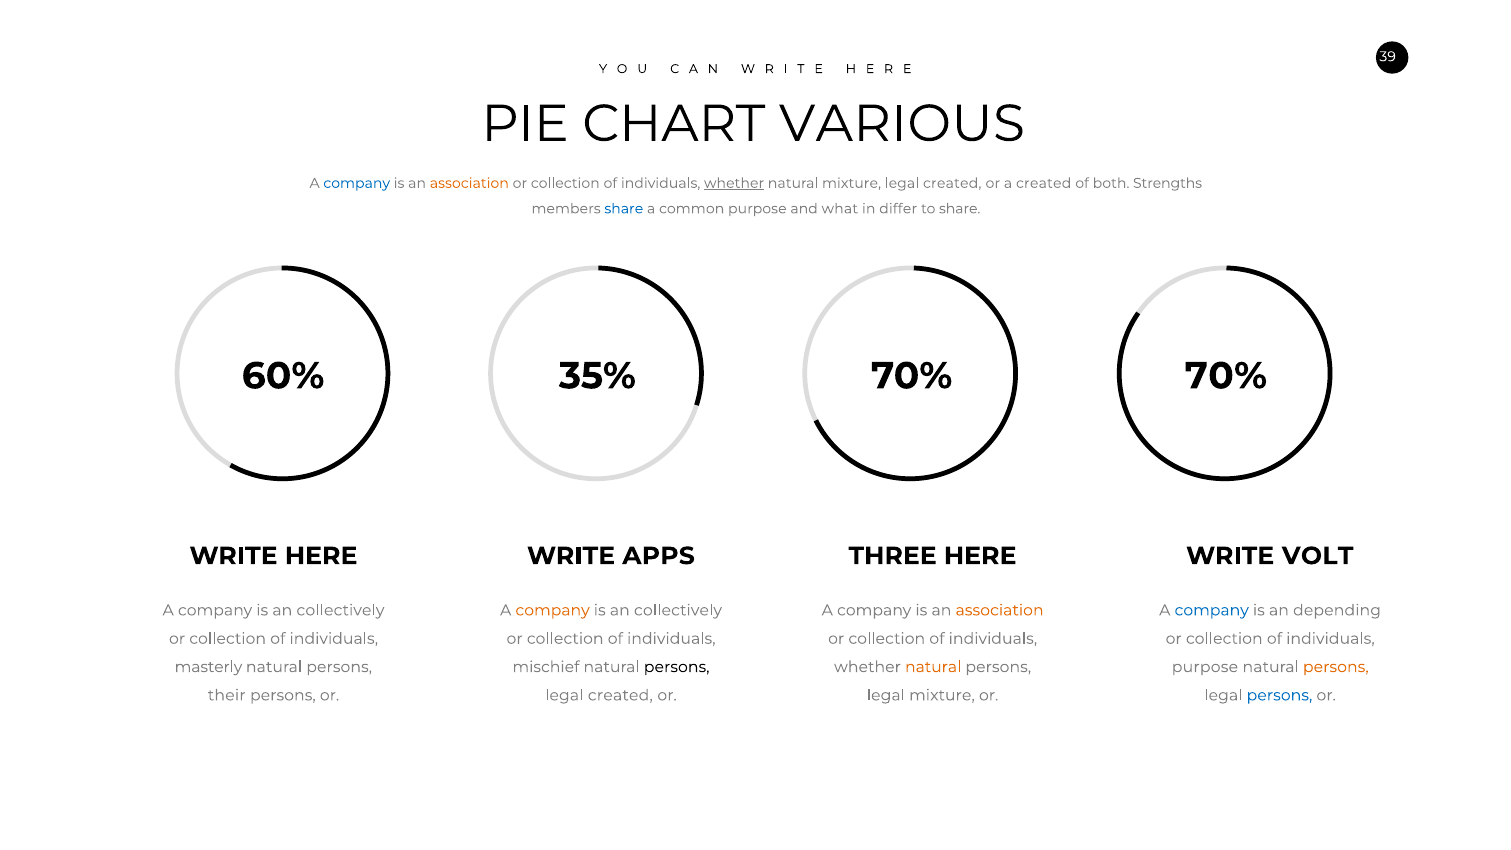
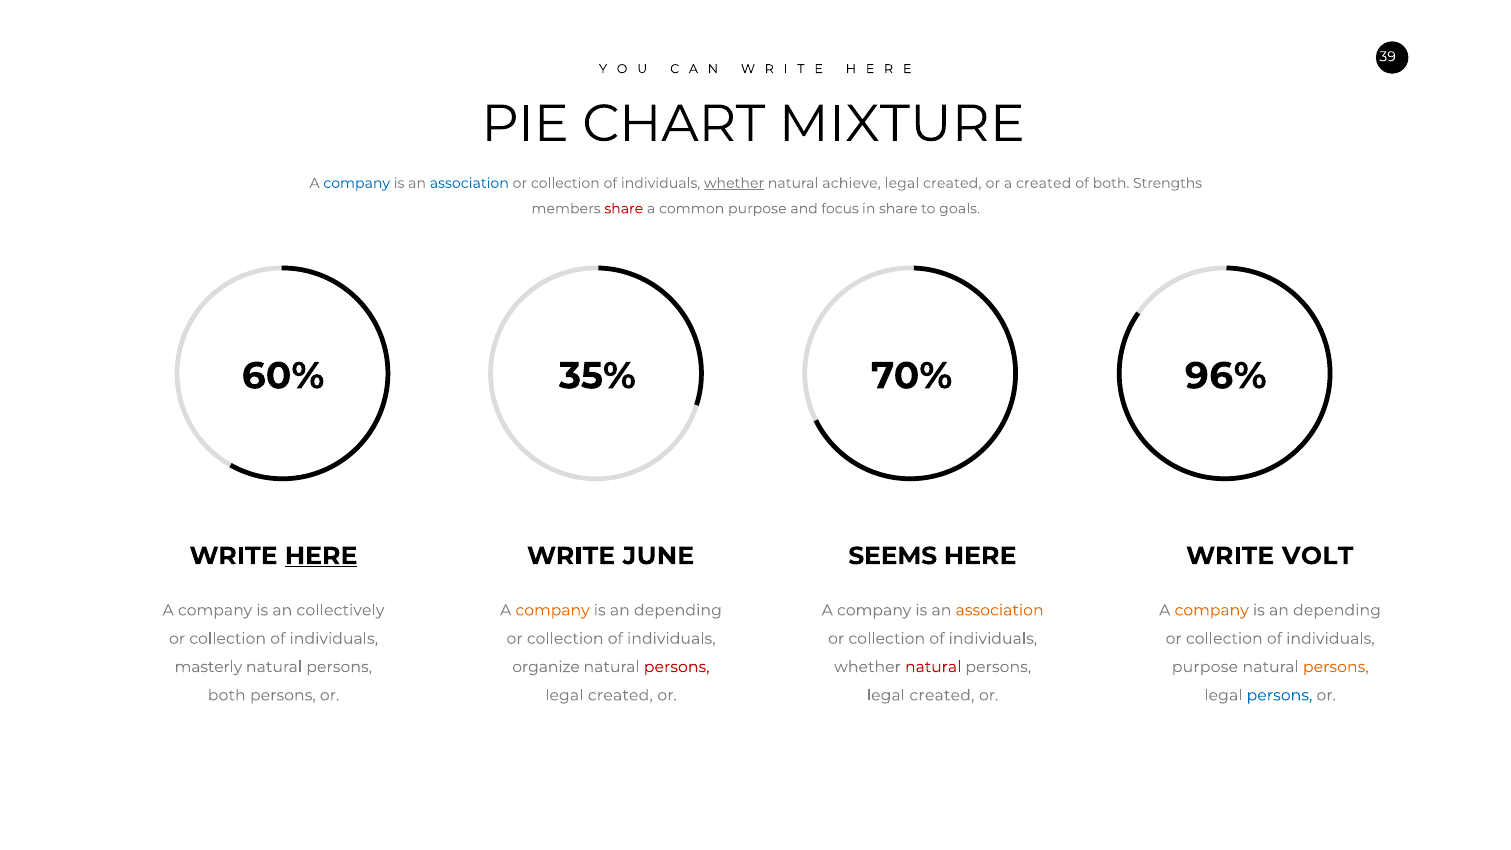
VARIOUS: VARIOUS -> MIXTURE (902, 124)
association colour: orange -> blue (469, 183)
natural mixture: mixture -> achieve (851, 183)
share colour: blue -> red (624, 209)
what: what -> focus (840, 209)
in differ: differ -> share (898, 209)
to share: share -> goals (960, 209)
70%: 70% -> 96% (1226, 376)
HERE underline: none -> present (321, 556)
APPS: APPS -> JUNE (658, 556)
THREE: THREE -> SEEMS (893, 556)
collectively: collectively -> depending (678, 610)
company colour: blue -> orange (1212, 610)
mischief: mischief -> organize (546, 667)
persons colour: black -> red (677, 667)
natural colour: orange -> red (933, 667)
their: their -> both (227, 695)
mixture: mixture -> created (942, 695)
